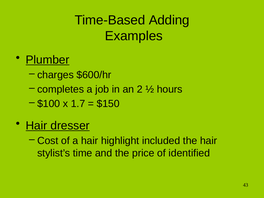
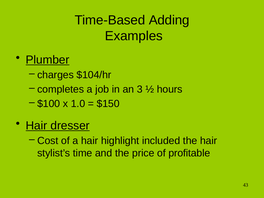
$600/hr: $600/hr -> $104/hr (94, 75)
2: 2 -> 3 (140, 89)
1.7: 1.7 -> 1.0 (78, 104)
identified: identified -> profitable (189, 153)
